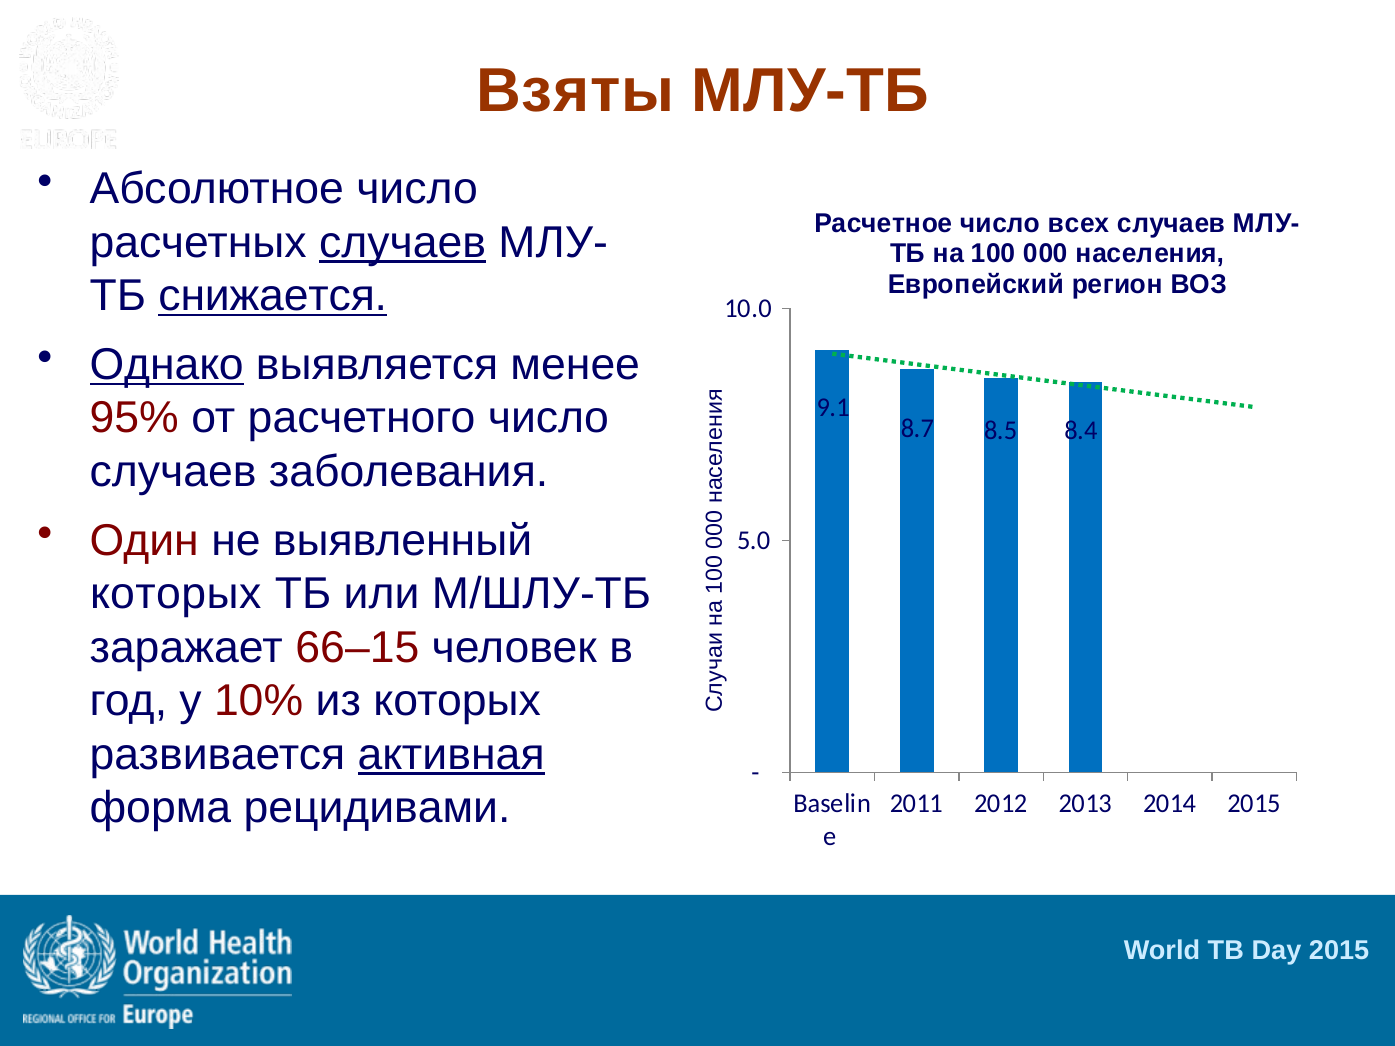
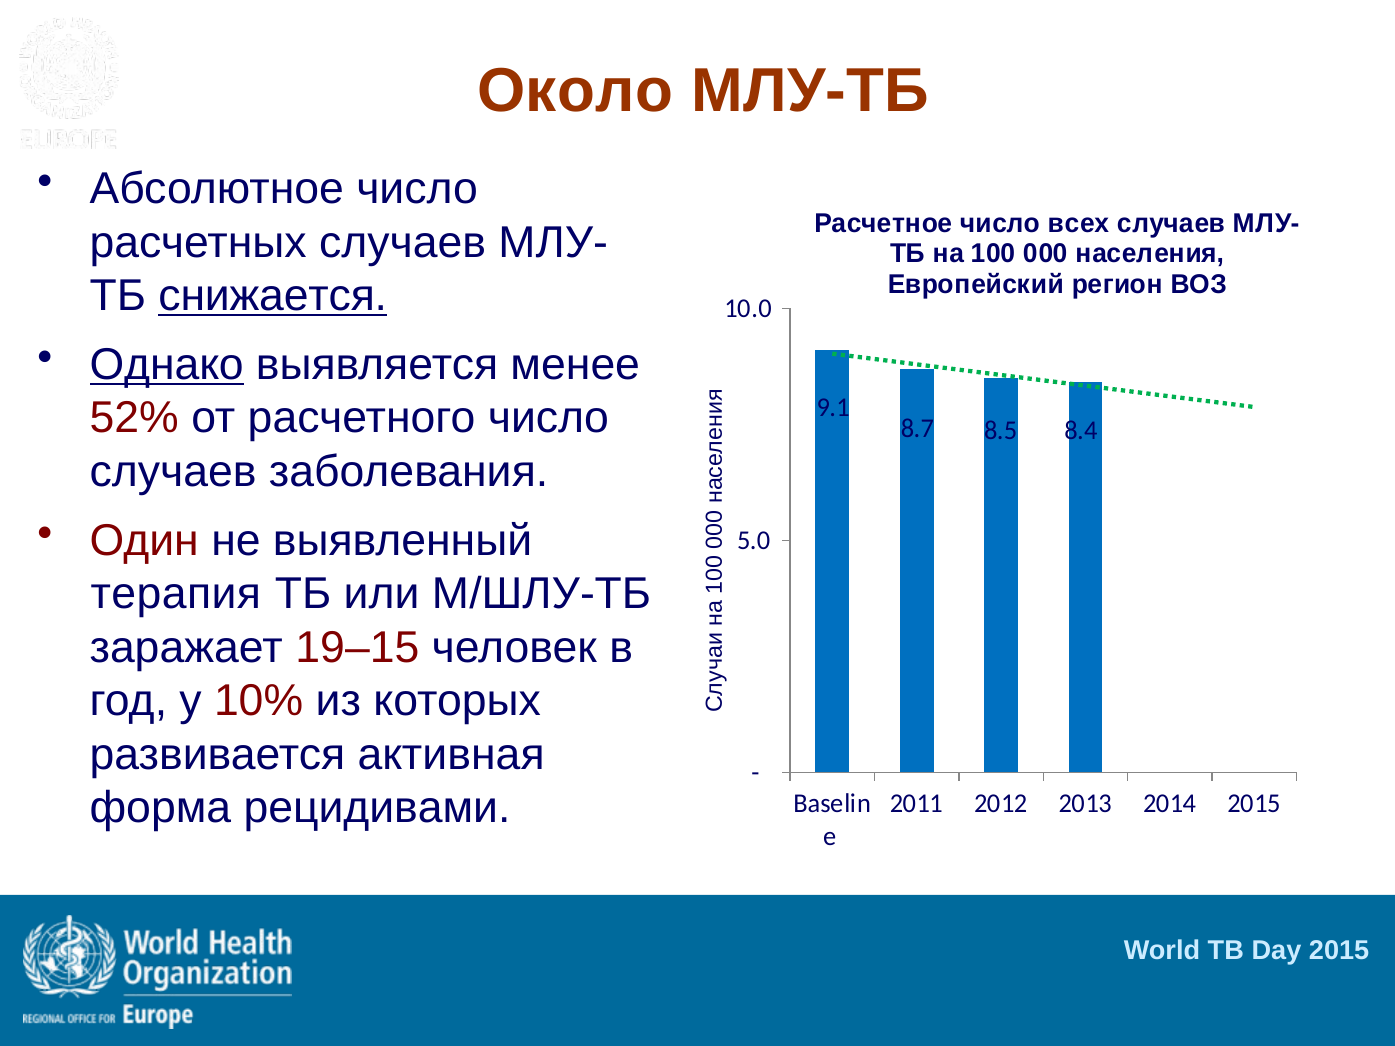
Взяты: Взяты -> Около (575, 91)
случаев underline: present -> none (403, 242)
95%: 95% -> 52% (134, 418)
которых: которых -> терапия (176, 594)
66–15: 66–15 -> 19–15 (357, 648)
активная underline: present -> none (451, 755)
